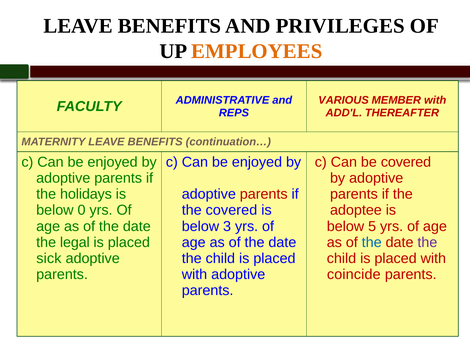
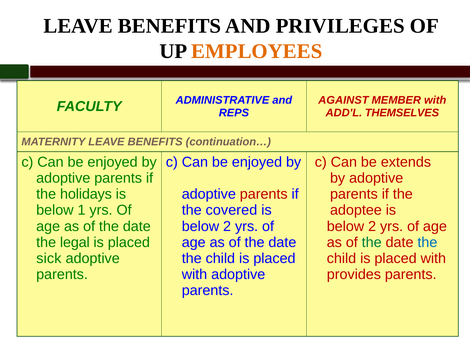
VARIOUS: VARIOUS -> AGAINST (343, 100)
THEREAFTER: THEREAFTER -> THEMSELVES (402, 113)
be covered: covered -> extends (406, 162)
0: 0 -> 1 (82, 211)
3: 3 -> 2 (227, 227)
5: 5 -> 2 (372, 227)
the colour: blue -> green (372, 243)
the colour: purple -> blue (427, 243)
coincide: coincide -> provides (354, 275)
